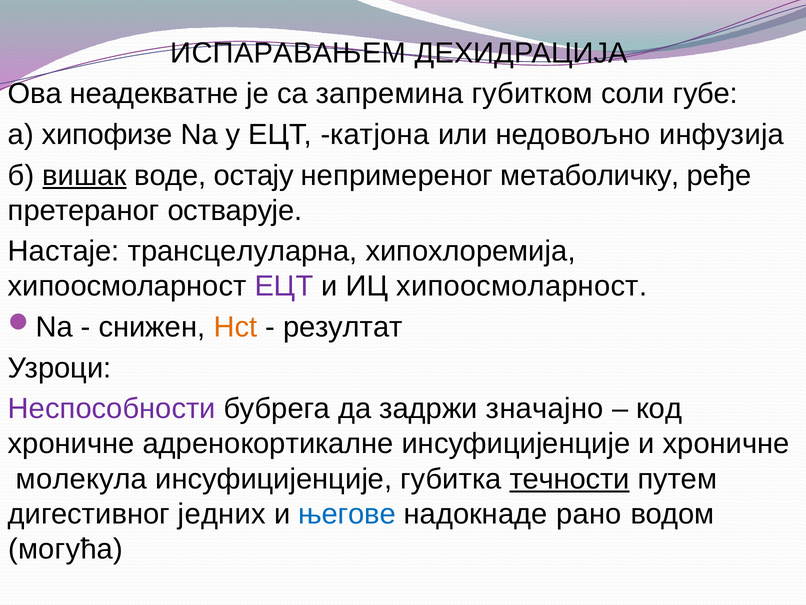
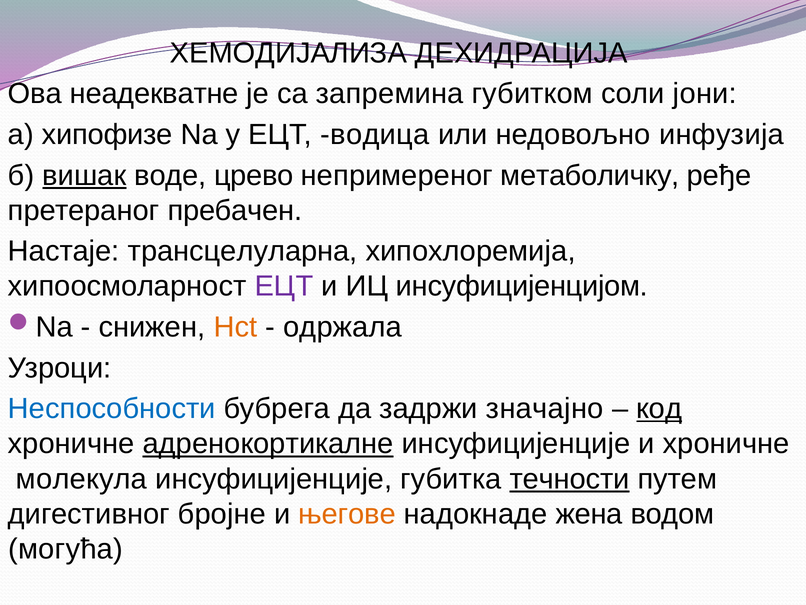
ИСПАРАВАЊЕМ: ИСПАРАВАЊЕМ -> ХЕМОДИЈАЛИЗА (288, 53)
губе: губе -> јони (705, 94)
катјона: катјона -> водица (375, 134)
остају: остају -> црево (254, 175)
остварује: остварује -> пребачен (235, 210)
ИЦ хипоосмоларност: хипоосмоларност -> инсуфицијенцијом (522, 286)
резултат: резултат -> одржала (343, 327)
Неспособности colour: purple -> blue (112, 409)
код underline: none -> present (659, 409)
адренокортикалне underline: none -> present (268, 444)
једних: једних -> бројне (222, 514)
његове colour: blue -> orange (347, 514)
рано: рано -> жена (589, 514)
